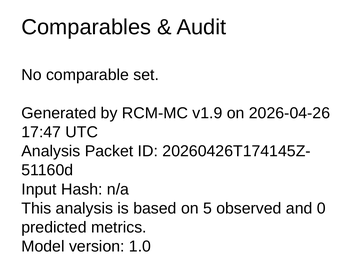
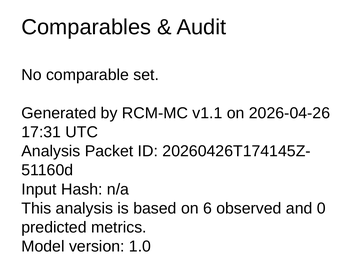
v1.9: v1.9 -> v1.1 (207, 113)
17:47: 17:47 -> 17:31 (41, 132)
5: 5 -> 6 (207, 208)
